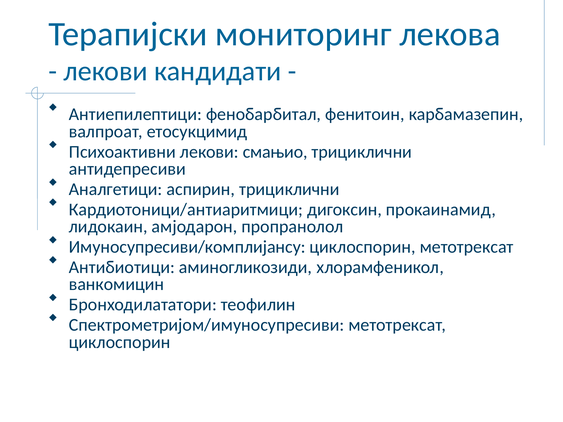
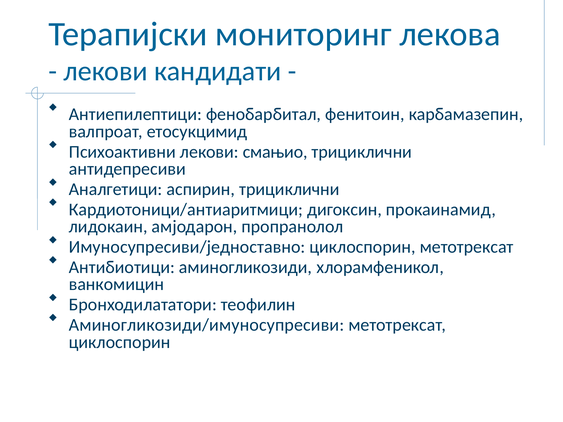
Имуносупресиви/комплијансу: Имуносупресиви/комплијансу -> Имуносупресиви/једноставно (187, 247)
Спектрометријом/имуносупресиви: Спектрометријом/имуносупресиви -> Аминогликозиди/имуносупресиви (207, 325)
